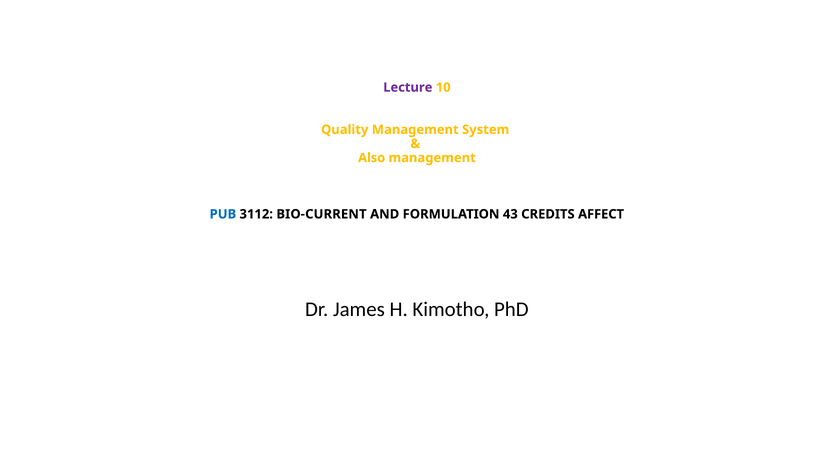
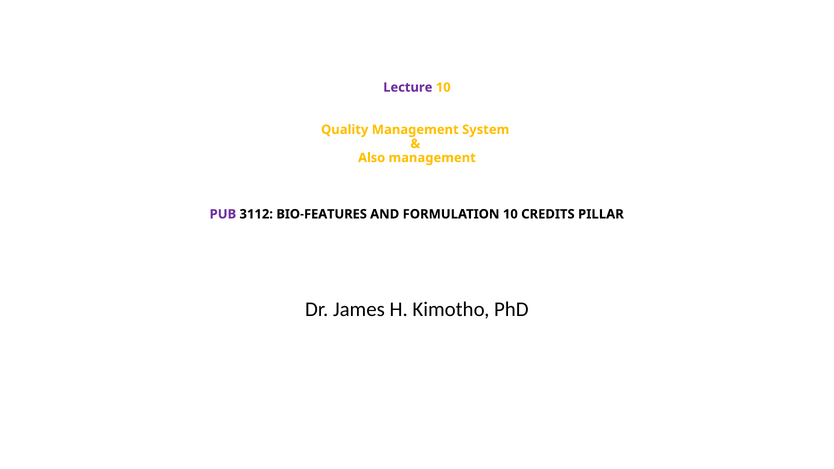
PUB colour: blue -> purple (223, 214)
BIO-CURRENT: BIO-CURRENT -> BIO-FEATURES (322, 214)
FORMULATION 43: 43 -> 10 (510, 214)
AFFECT: AFFECT -> PILLAR (601, 214)
